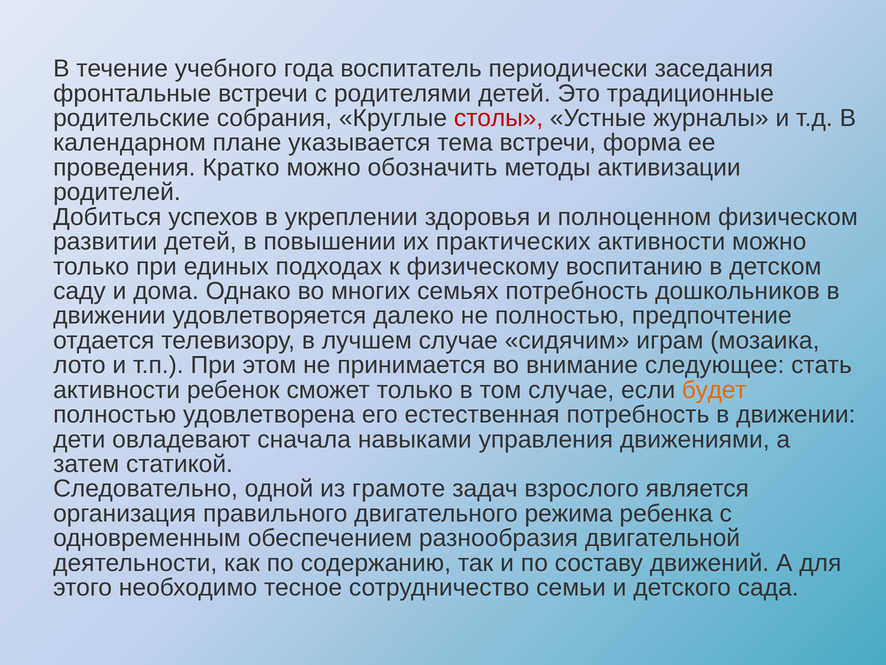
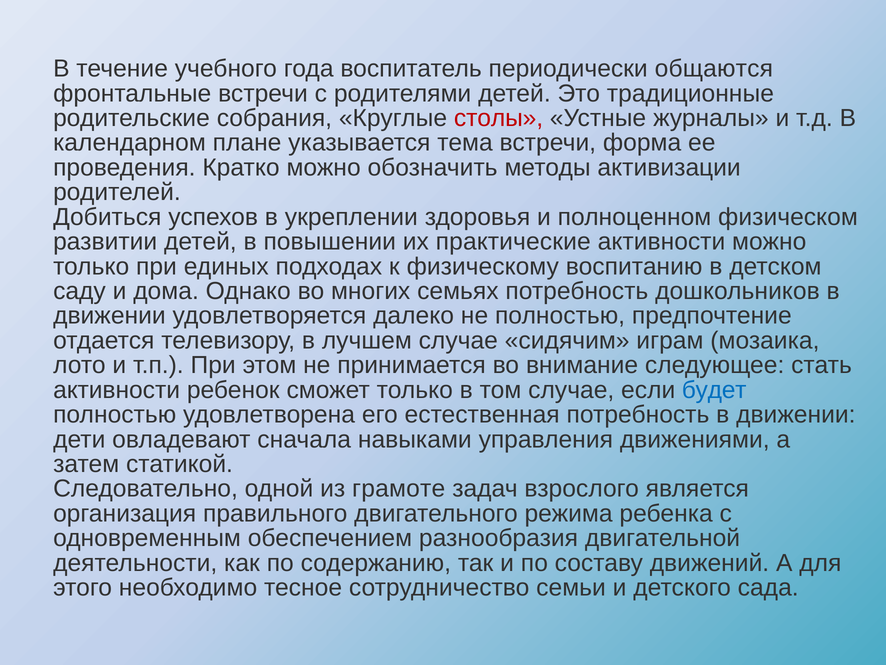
заседания: заседания -> общаются (714, 69)
практических: практических -> практические (513, 242)
будет colour: orange -> blue (714, 390)
